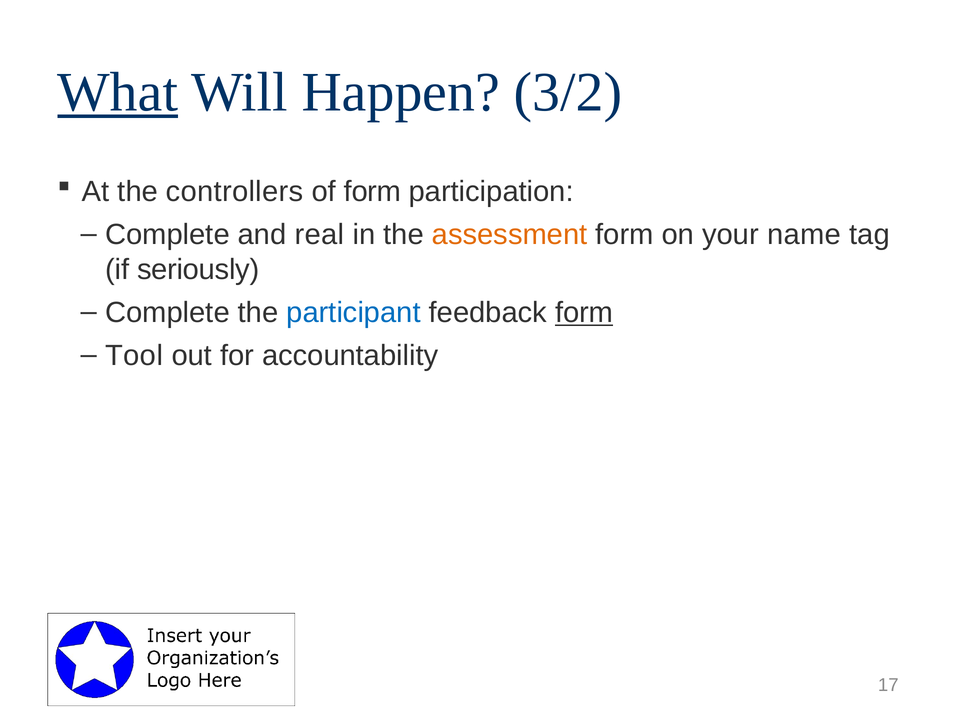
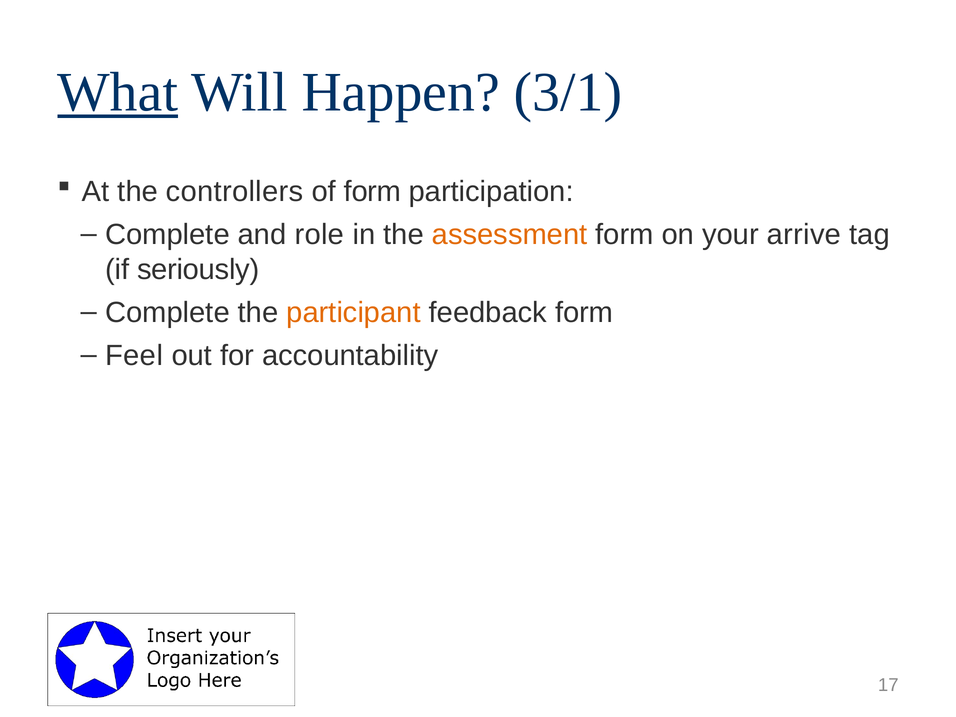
3/2: 3/2 -> 3/1 (568, 92)
real: real -> role (319, 235)
name: name -> arrive (804, 235)
participant colour: blue -> orange (354, 313)
form underline: present -> none (584, 313)
Tool: Tool -> Feel (134, 356)
